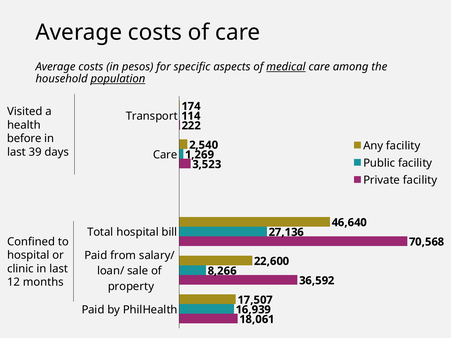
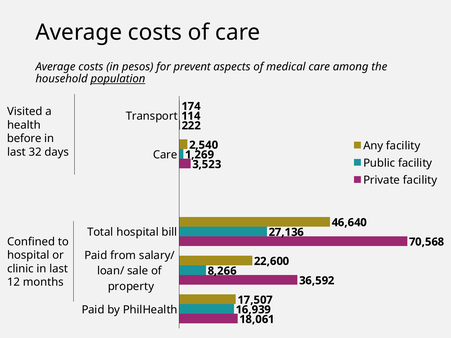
specific: specific -> prevent (192, 67)
medical underline: present -> none (286, 67)
39: 39 -> 32 (35, 152)
